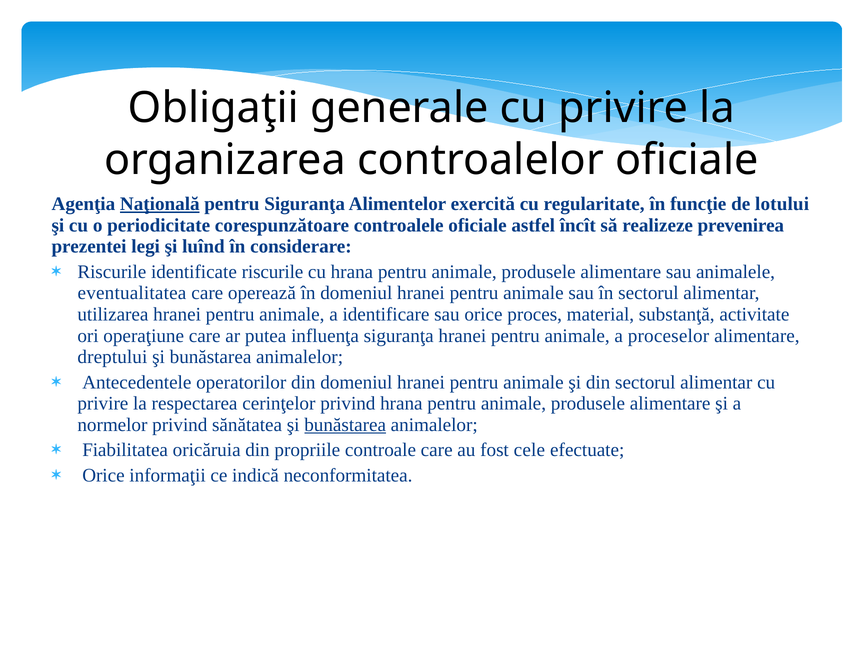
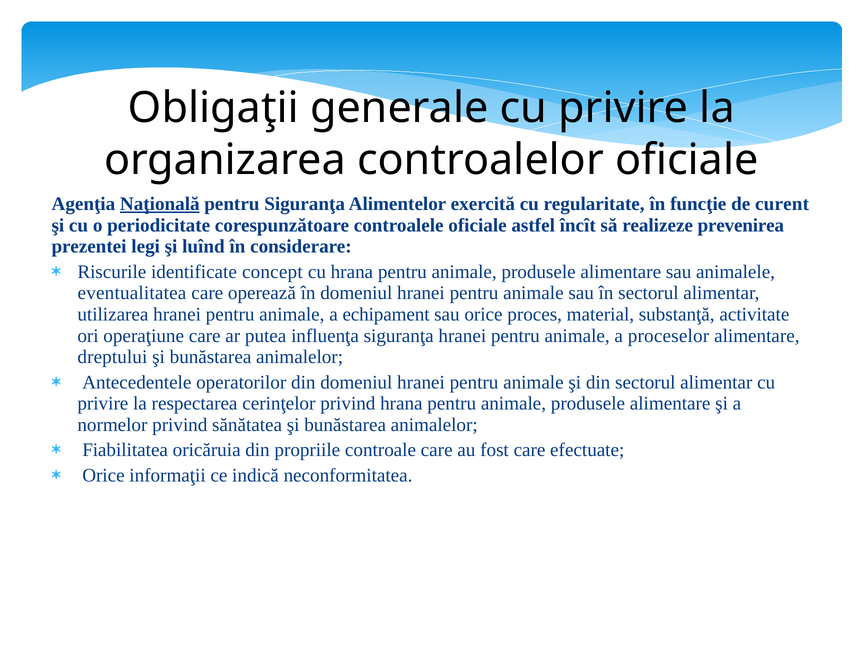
lotului: lotului -> curent (782, 204)
identificate riscurile: riscurile -> concept (272, 271)
identificare: identificare -> echipament (386, 314)
bunăstarea underline: present -> none (345, 424)
fost cele: cele -> care (530, 450)
